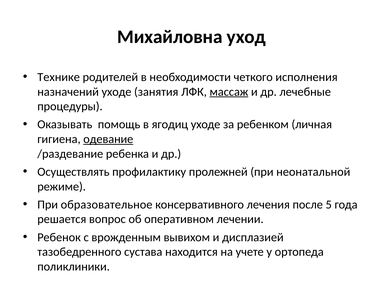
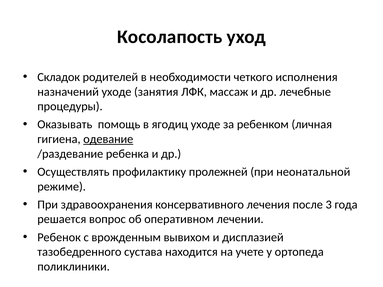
Михайловна: Михайловна -> Косолапость (170, 37)
Технике: Технике -> Складок (59, 77)
массаж underline: present -> none (229, 92)
образовательное: образовательное -> здравоохранения (107, 205)
5: 5 -> 3 (329, 205)
